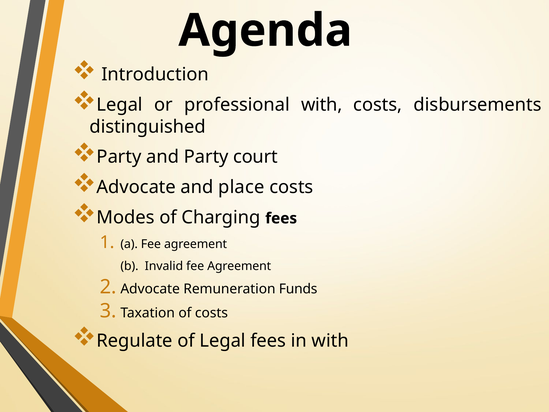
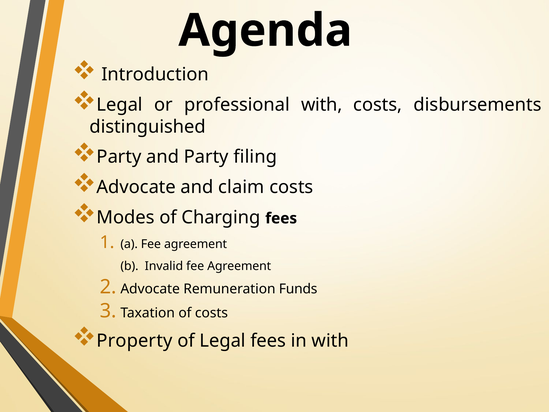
court: court -> filing (255, 157)
place: place -> claim (241, 187)
Regulate: Regulate -> Property (135, 340)
